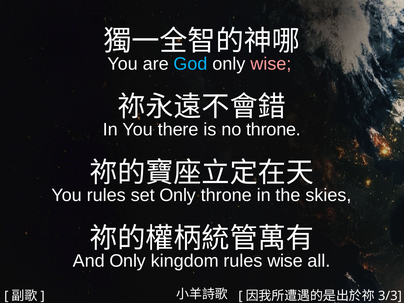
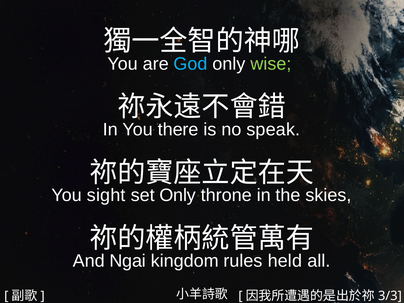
wise colour: pink -> light green (271, 64)
no throne: throne -> speak (273, 130)
You rules: rules -> sight (106, 195)
And Only: Only -> Ngai (128, 261)
rules wise: wise -> held (285, 261)
